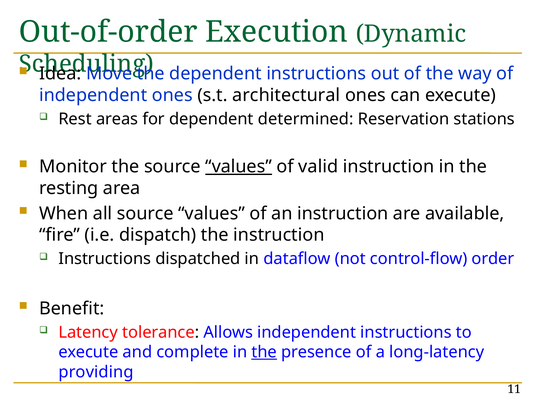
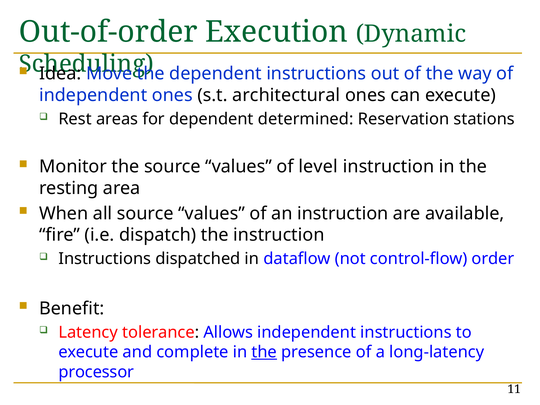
values underline: present -> none (239, 167)
valid: valid -> level (318, 167)
providing: providing -> processor (96, 372)
